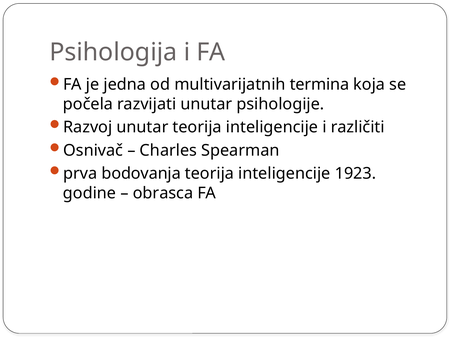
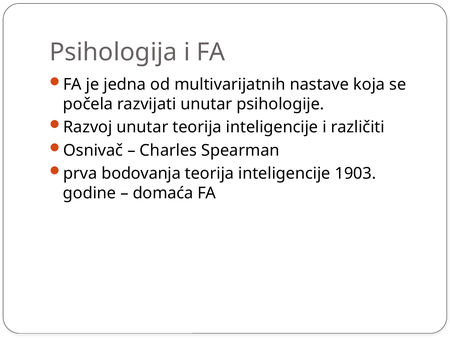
termina: termina -> nastave (319, 84)
1923: 1923 -> 1903 (355, 173)
obrasca: obrasca -> domaća (163, 193)
